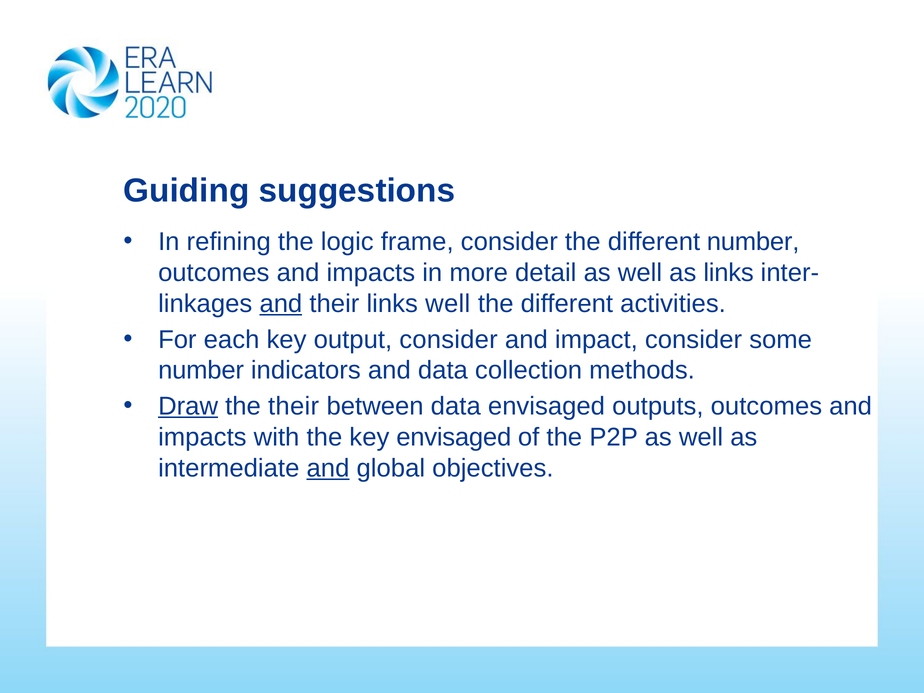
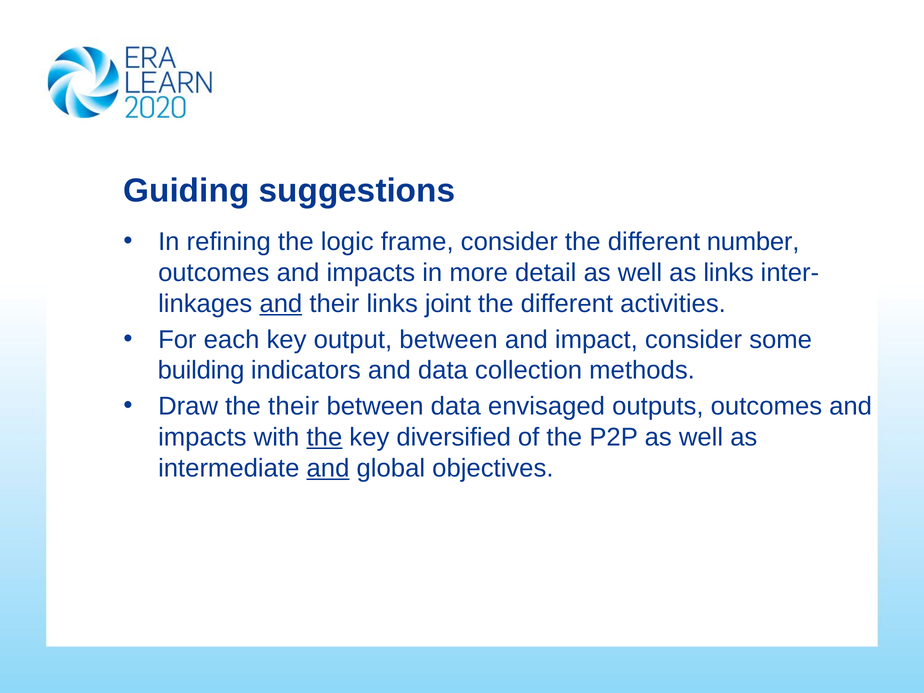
links well: well -> joint (448, 304)
output consider: consider -> between (448, 340)
number: number -> building (201, 370)
Draw underline: present -> none (188, 406)
the underline: none -> present (324, 437)
key envisaged: envisaged -> diversified (454, 437)
